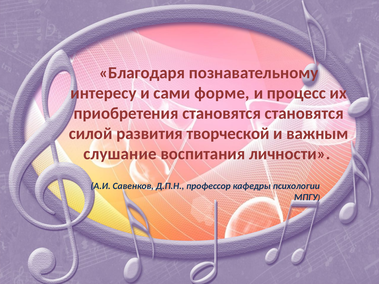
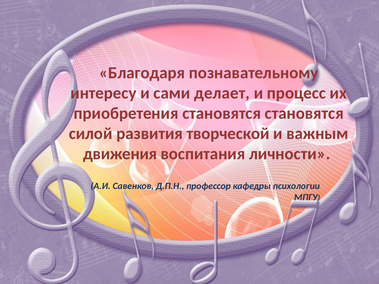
форме: форме -> делает (222, 93)
слушание: слушание -> движения (120, 154)
